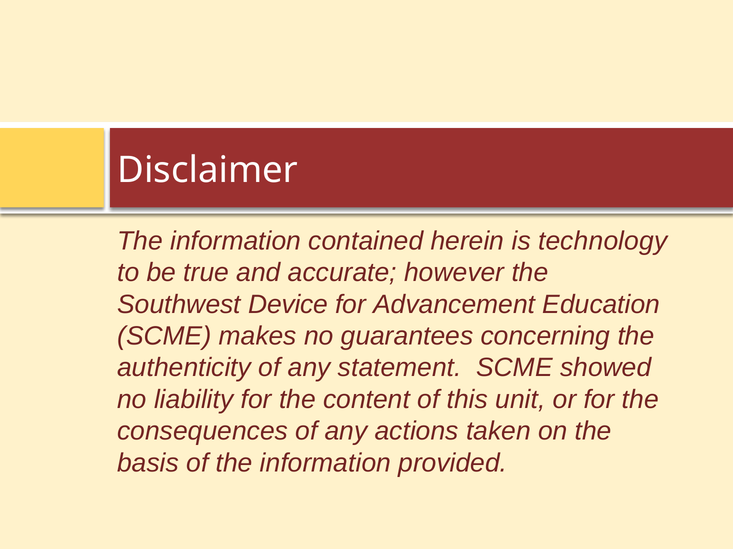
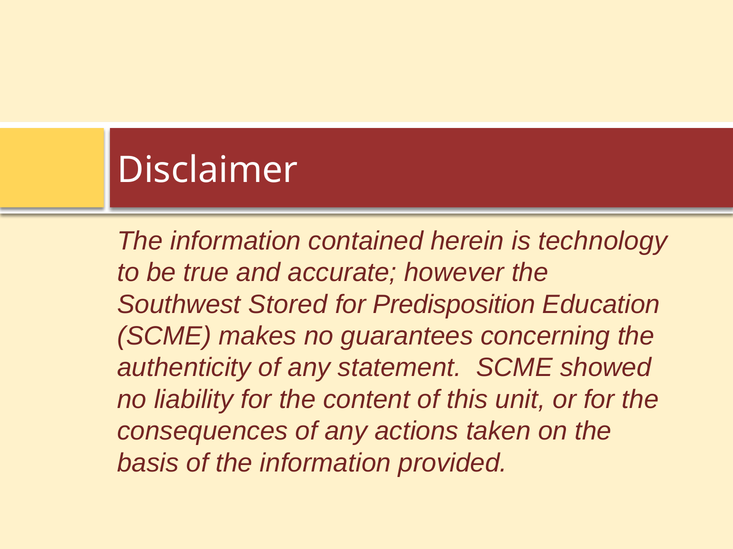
Device: Device -> Stored (288, 305)
Advancement: Advancement -> Predisposition (454, 305)
